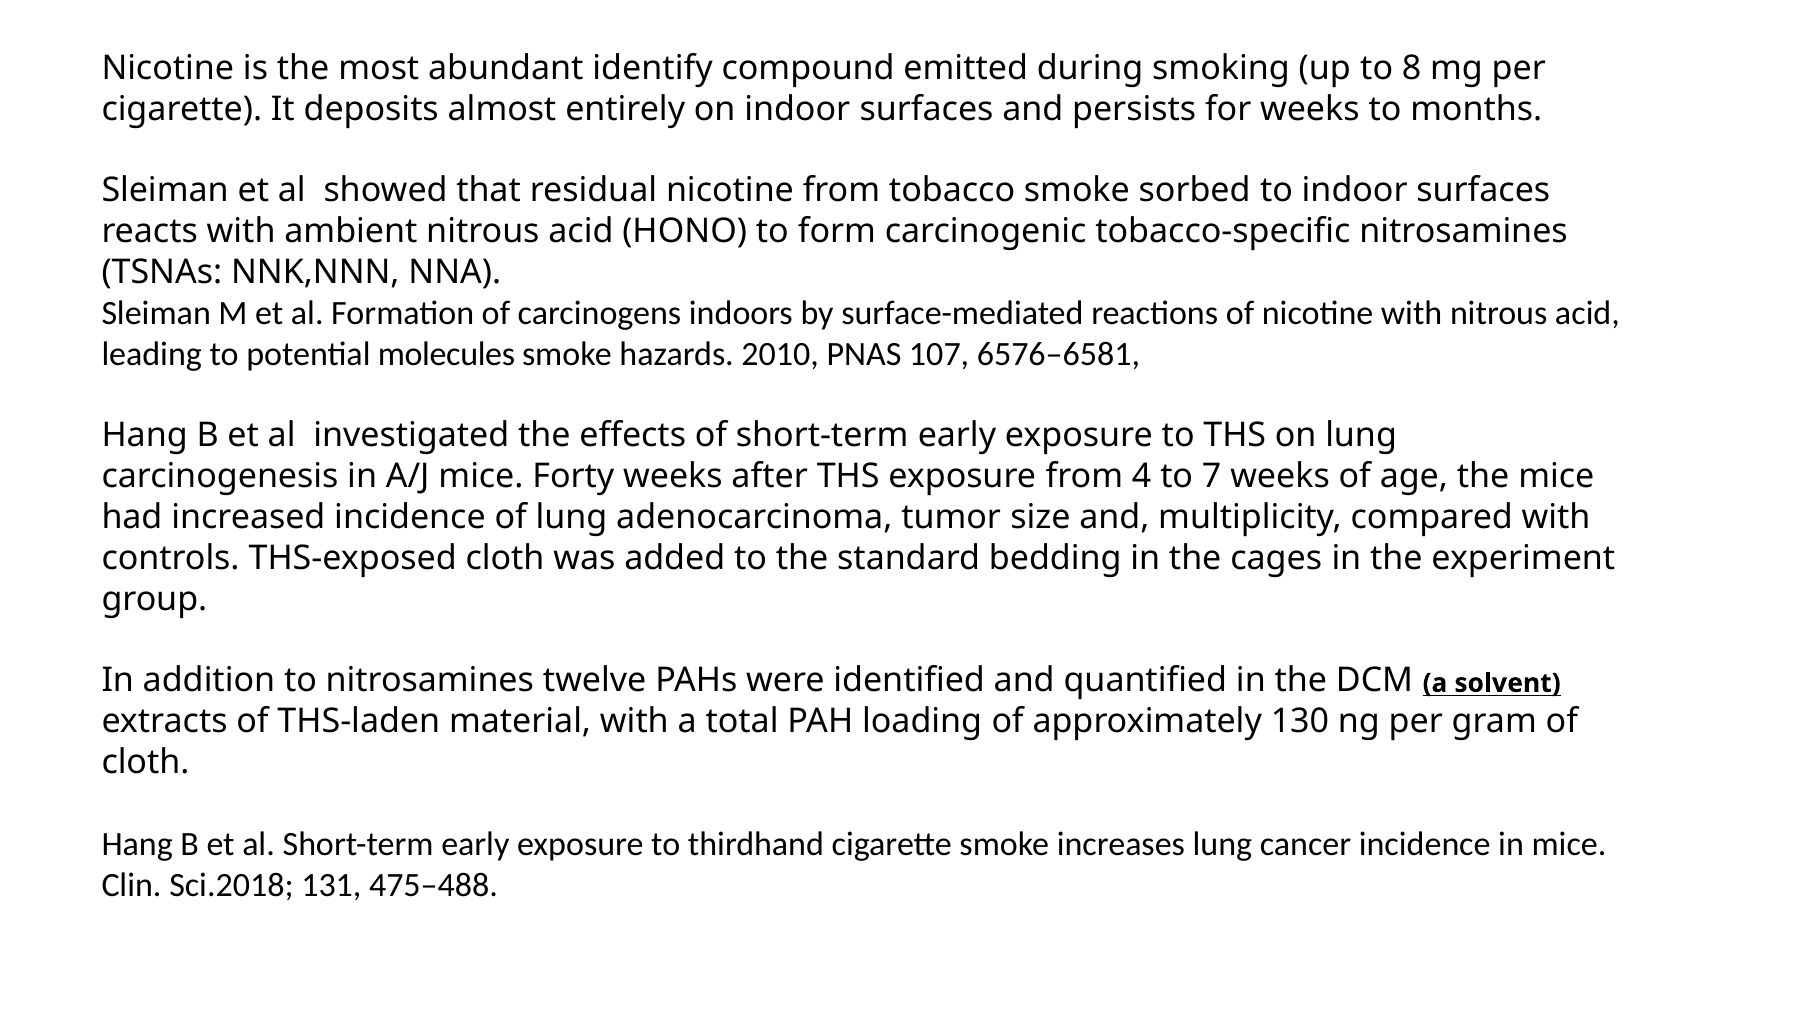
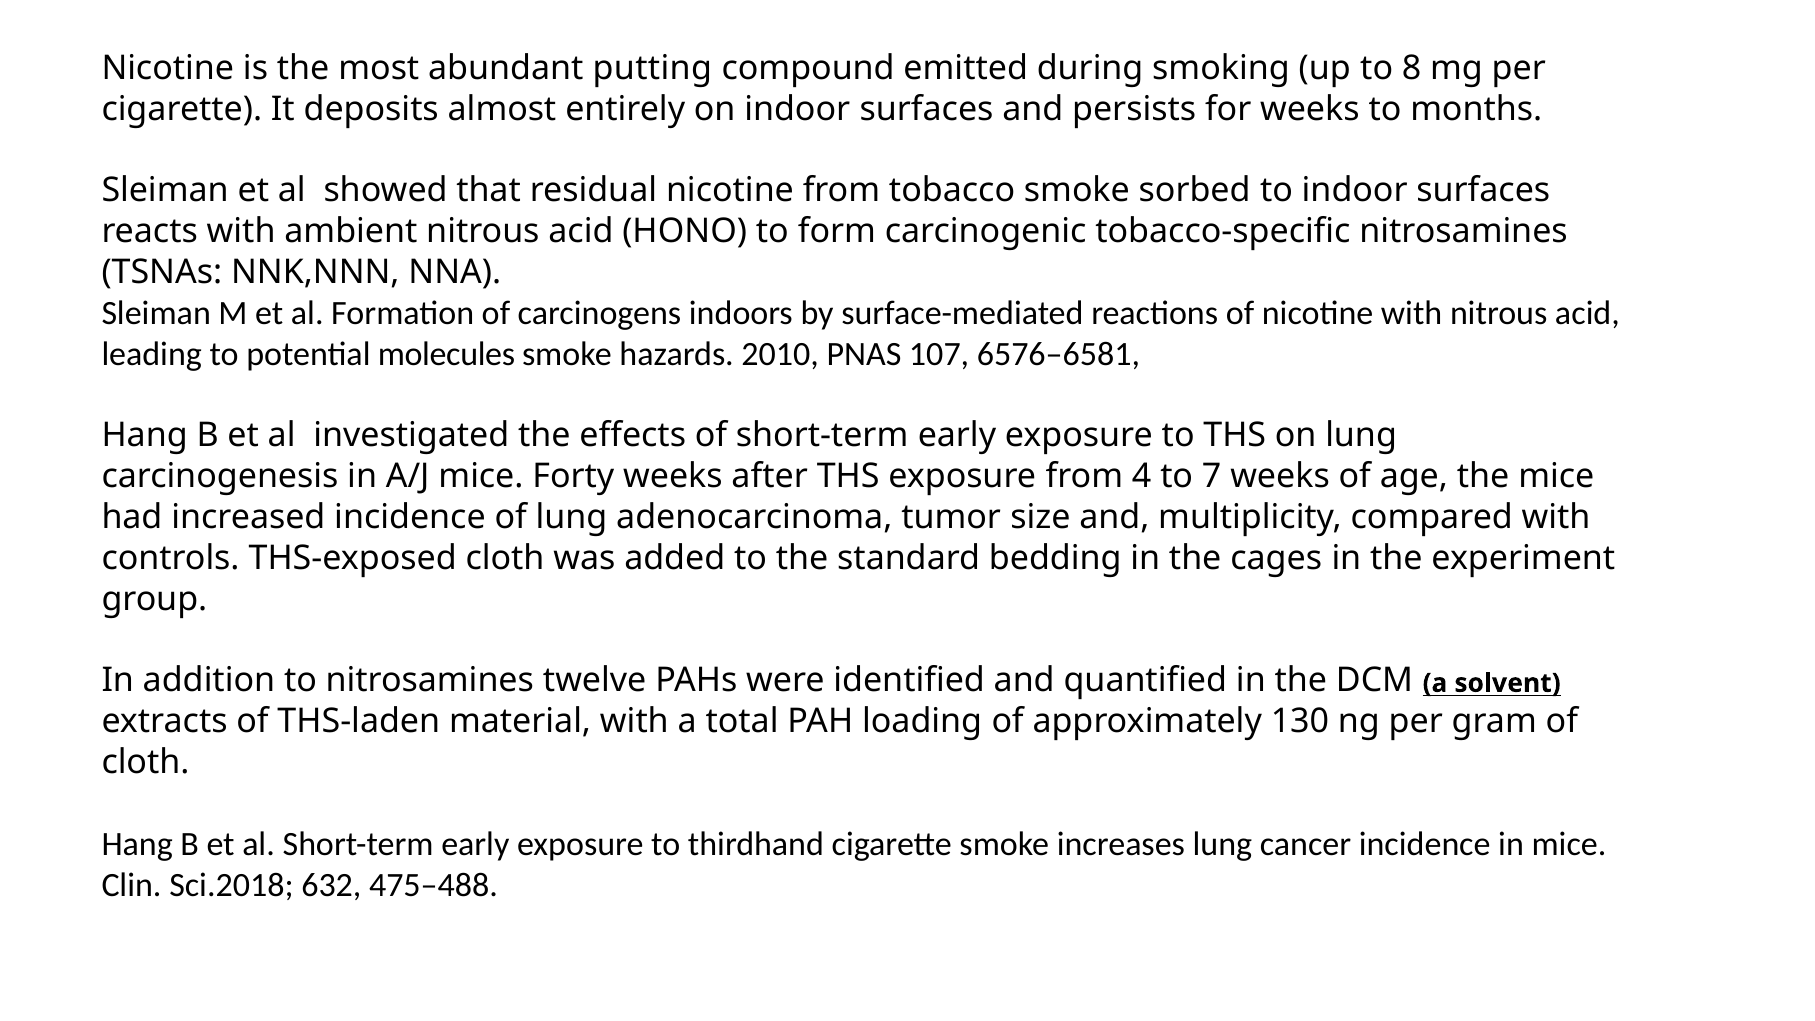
identify: identify -> putting (652, 68)
131: 131 -> 632 (331, 885)
